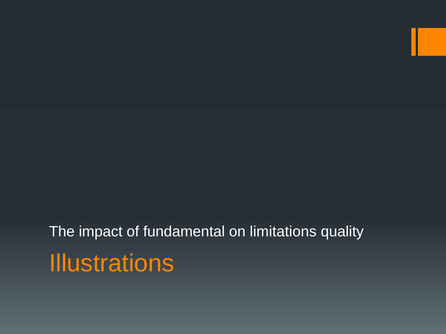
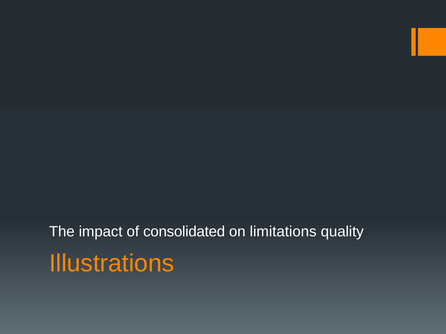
fundamental: fundamental -> consolidated (184, 232)
